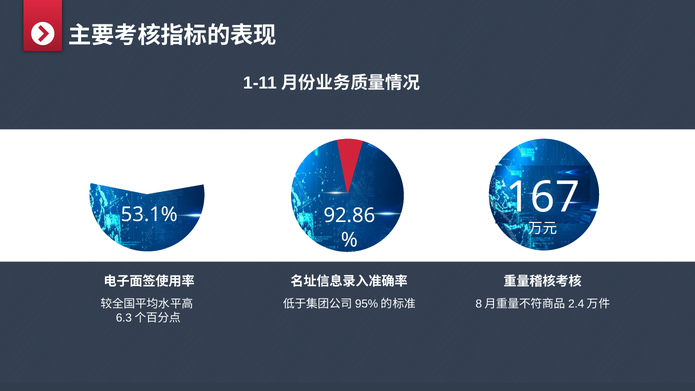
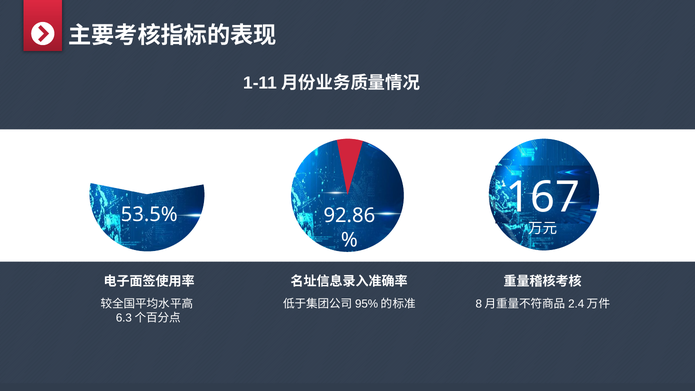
53.1%: 53.1% -> 53.5% (149, 214)
